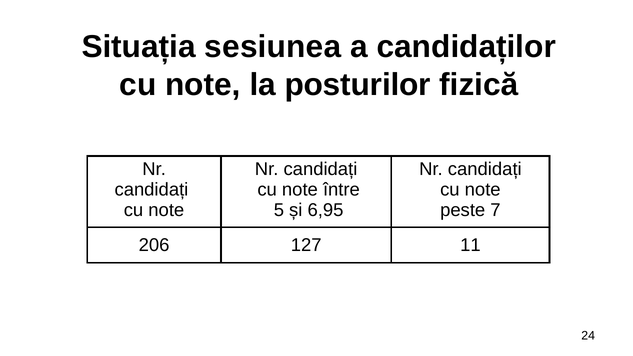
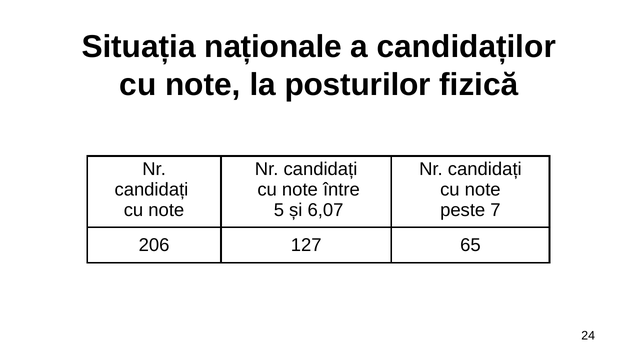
sesiunea: sesiunea -> naționale (273, 47)
6,95: 6,95 -> 6,07 (326, 210)
11: 11 -> 65 (470, 245)
